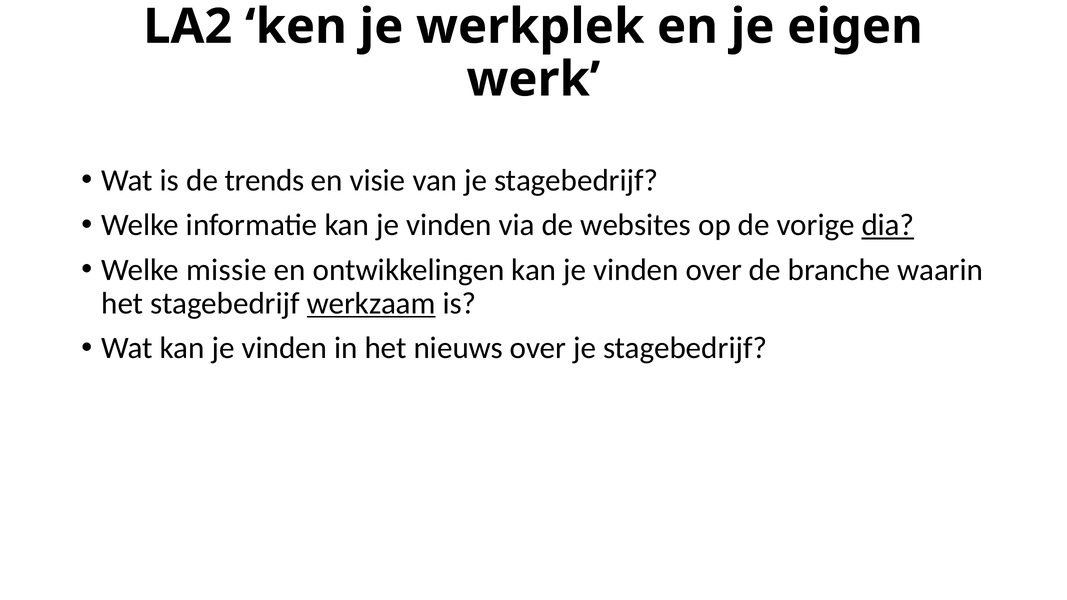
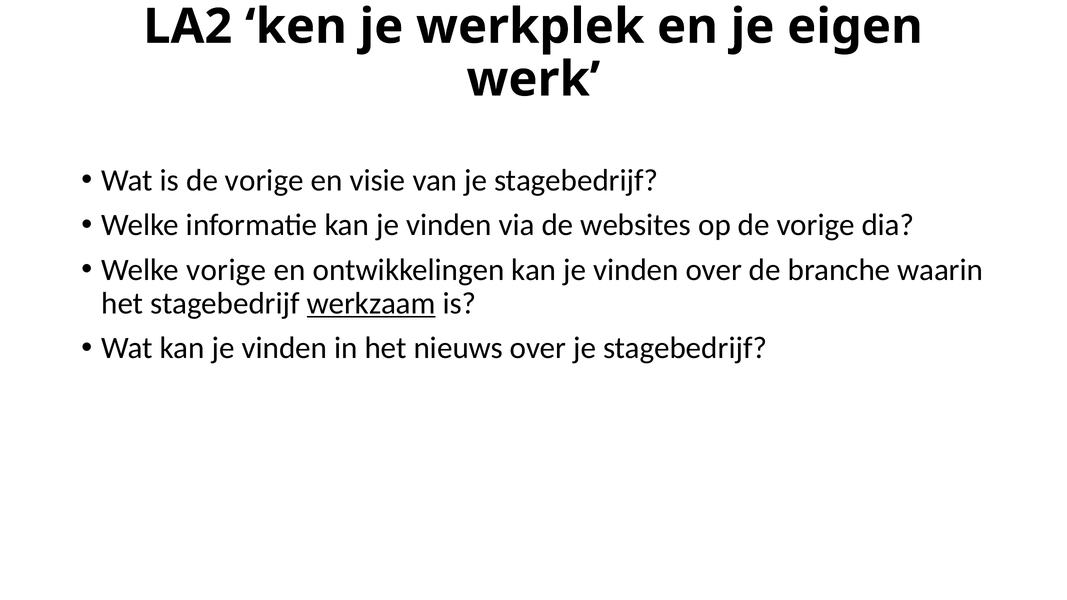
is de trends: trends -> vorige (264, 180)
dia underline: present -> none (888, 225)
Welke missie: missie -> vorige (226, 270)
